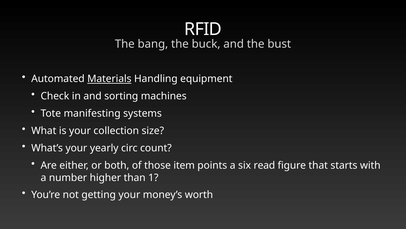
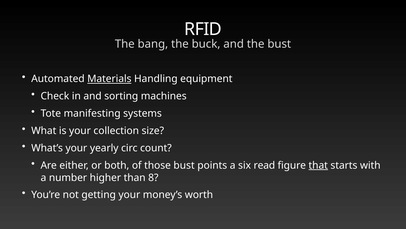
those item: item -> bust (184, 165)
that underline: none -> present (318, 165)
1: 1 -> 8 (153, 177)
